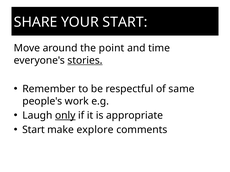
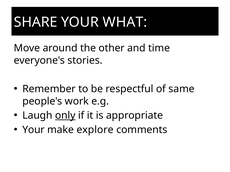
YOUR START: START -> WHAT (125, 22)
point: point -> other (112, 48)
stories underline: present -> none (85, 61)
Start: Start -> Your (34, 130)
